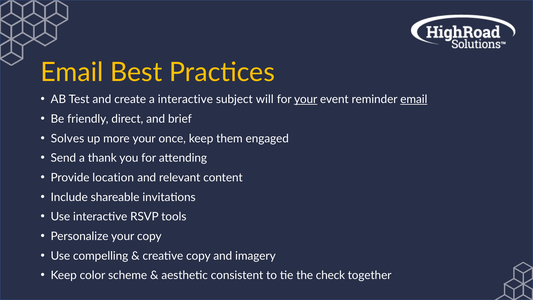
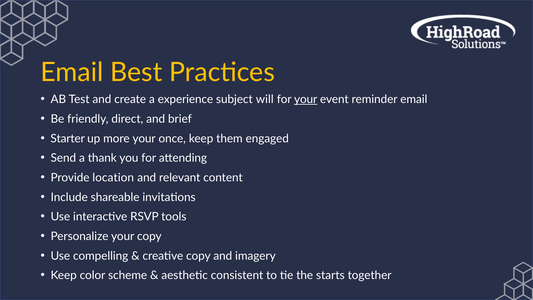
a interactive: interactive -> experience (185, 99)
email underline: present -> none (414, 99)
Solves: Solves -> Starter (68, 138)
check: check -> starts (330, 275)
